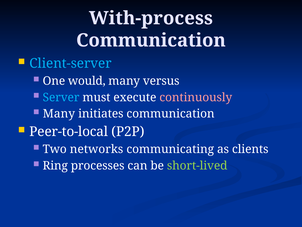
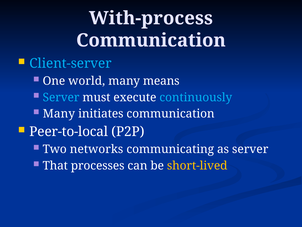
would: would -> world (87, 81)
versus: versus -> means (161, 81)
continuously colour: pink -> light blue (196, 97)
as clients: clients -> server (250, 149)
Ring: Ring -> That (55, 165)
short-lived colour: light green -> yellow (197, 165)
